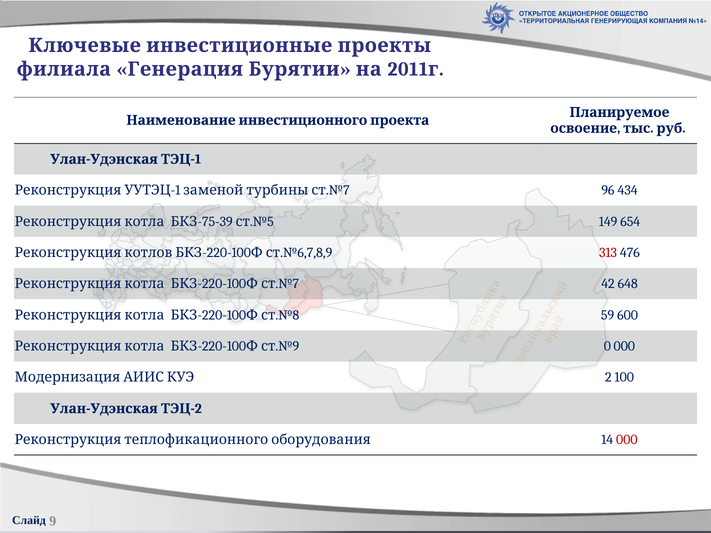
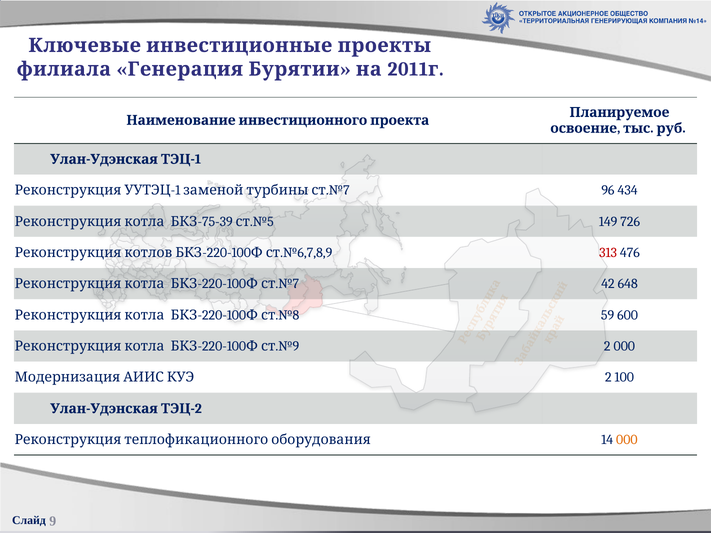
654: 654 -> 726 (630, 222)
0: 0 -> 2 (607, 346)
000 colour: red -> orange (627, 440)
